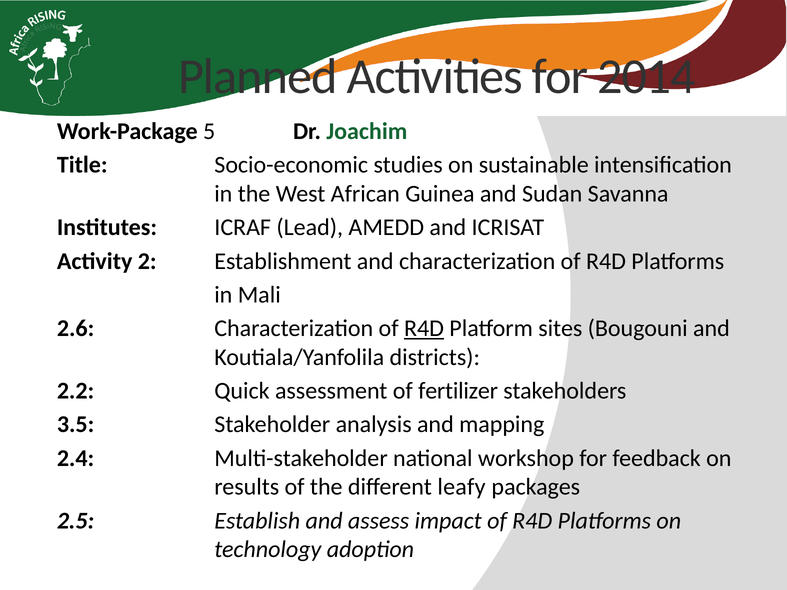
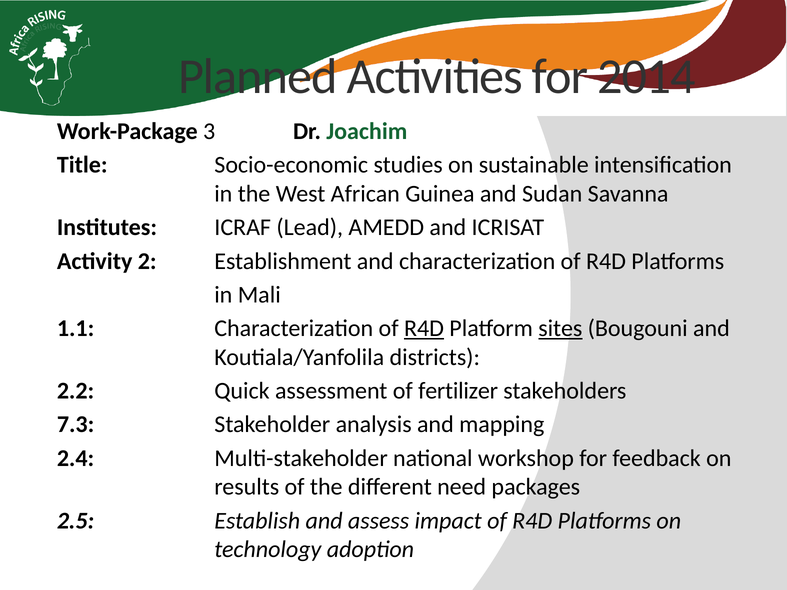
5: 5 -> 3 (209, 131)
2.6: 2.6 -> 1.1 (76, 329)
sites underline: none -> present (560, 329)
3.5: 3.5 -> 7.3 (76, 425)
leafy: leafy -> need (462, 487)
